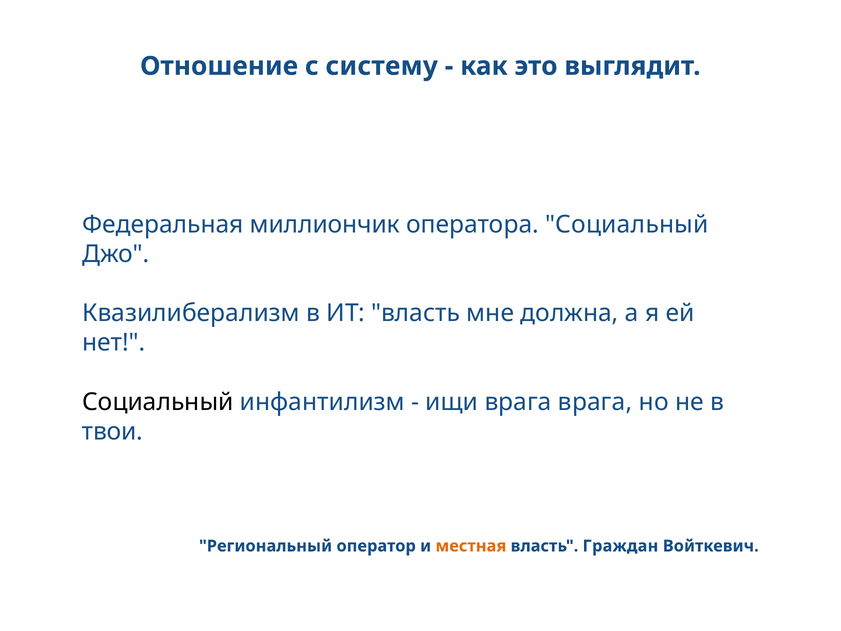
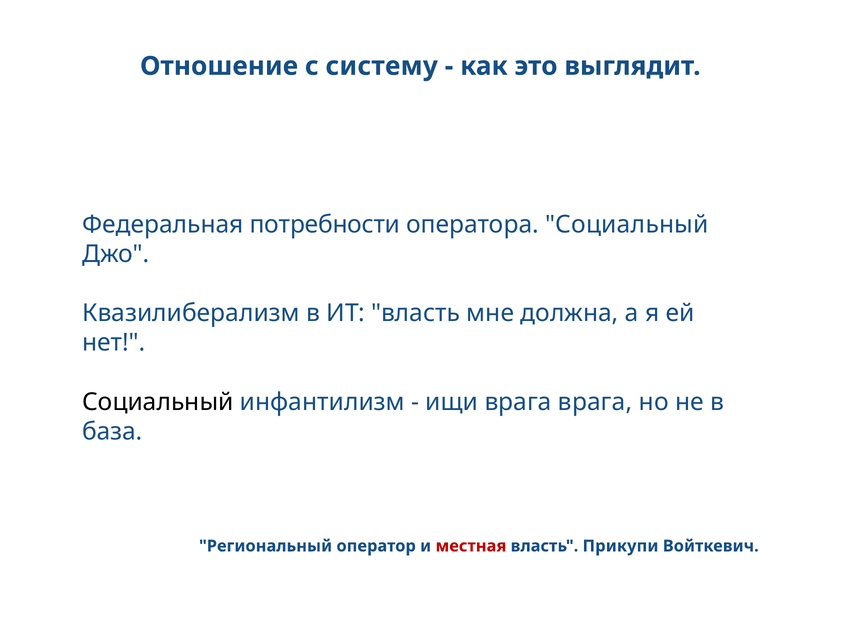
миллиончик: миллиончик -> потребности (325, 224)
твои: твои -> база (112, 431)
местная colour: orange -> red (471, 546)
Граждан: Граждан -> Прикупи (621, 546)
